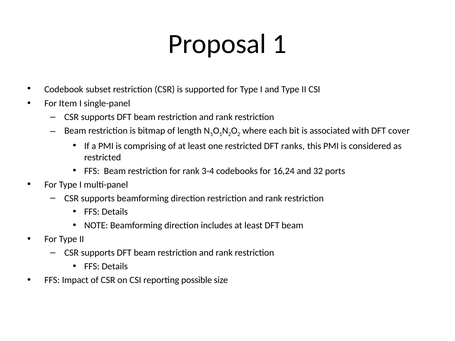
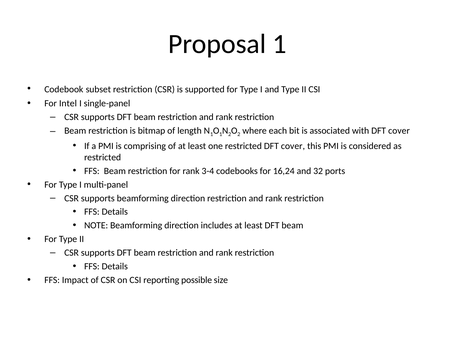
Item: Item -> Intel (68, 103)
restricted DFT ranks: ranks -> cover (293, 146)
